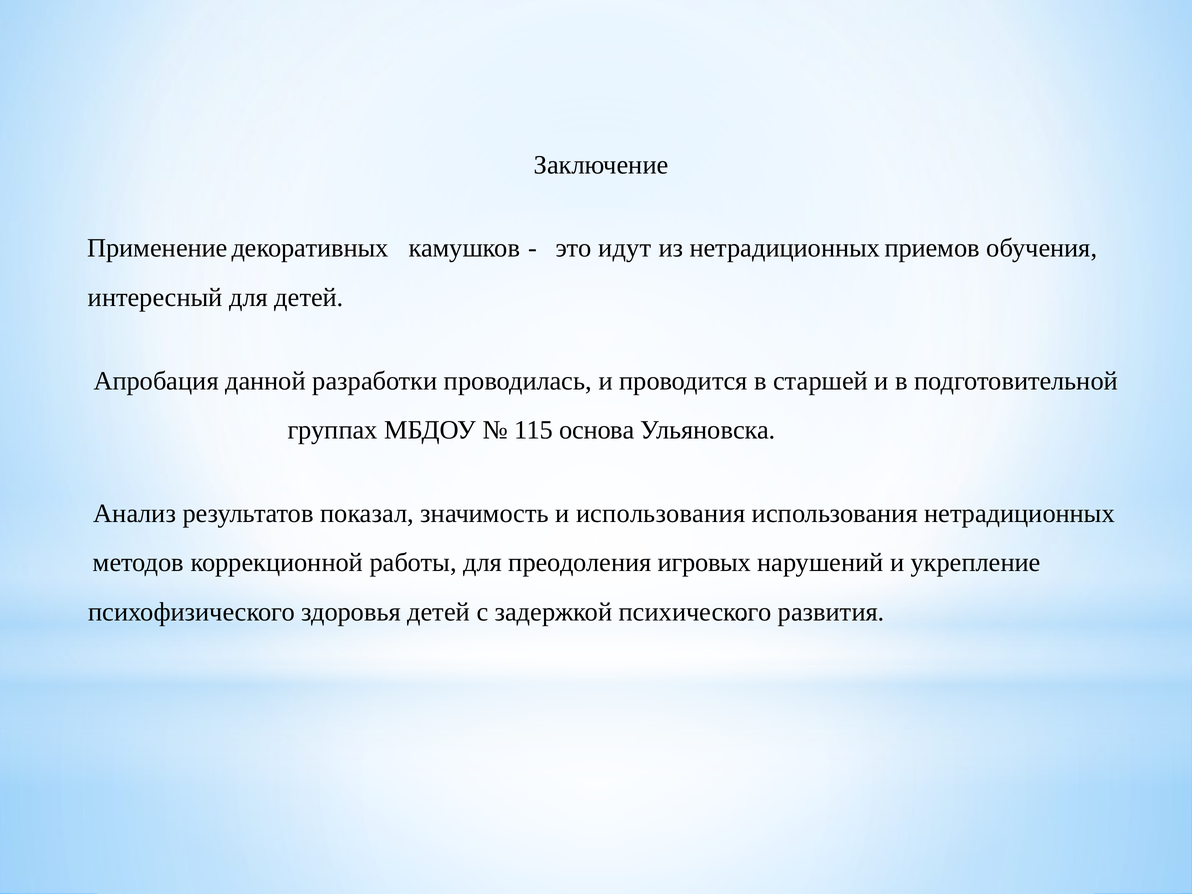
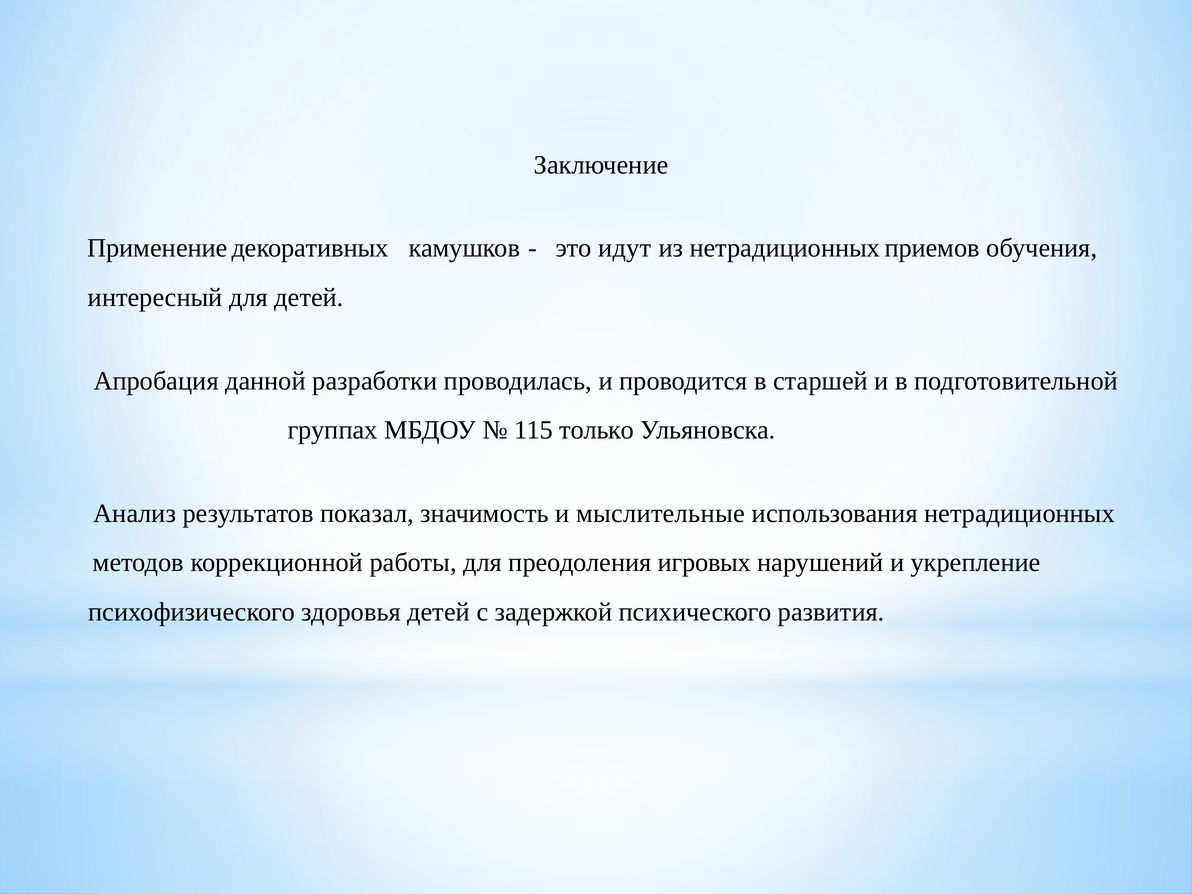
основа: основа -> только (597, 430)
и использования: использования -> мыслительные (661, 513)
